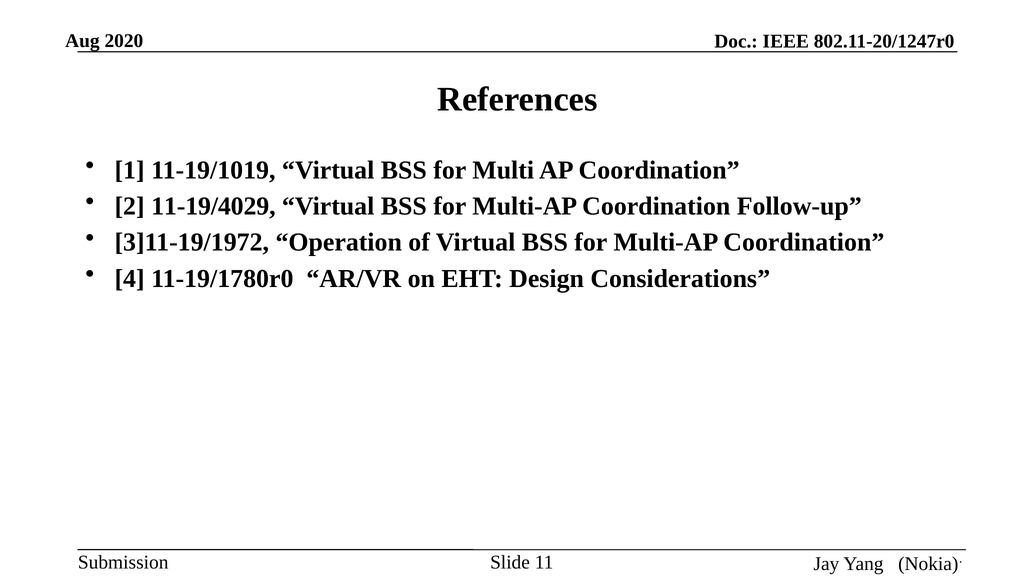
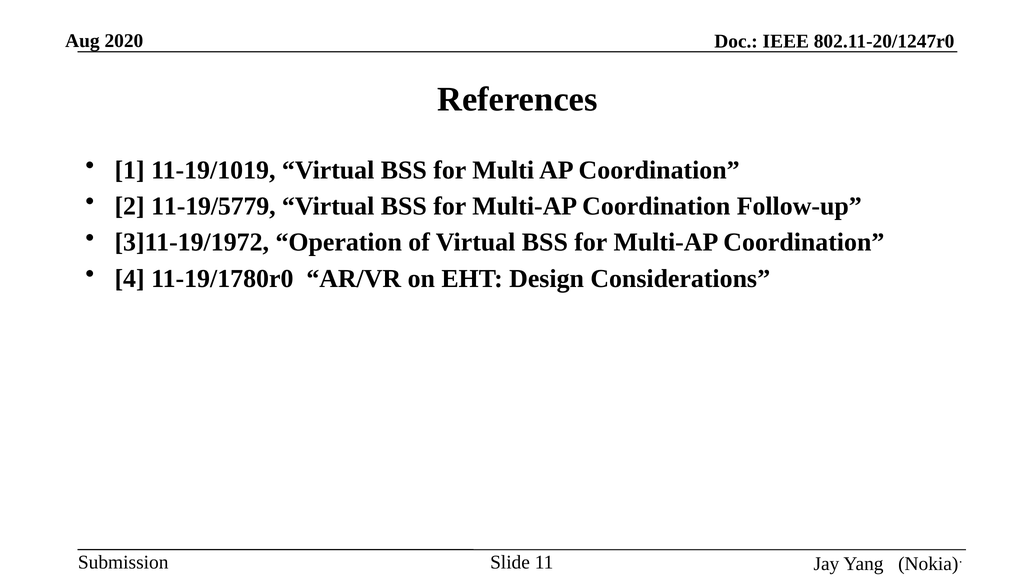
11-19/4029: 11-19/4029 -> 11-19/5779 (213, 206)
